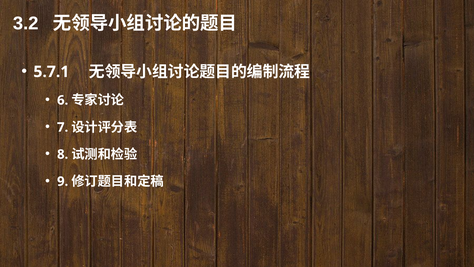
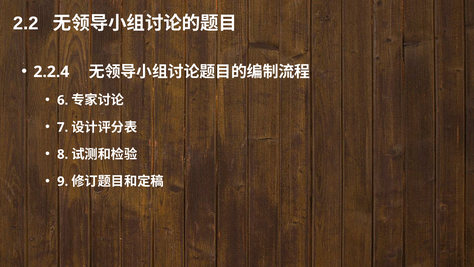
3.2: 3.2 -> 2.2 (26, 23)
5.7.1: 5.7.1 -> 2.2.4 (51, 72)
